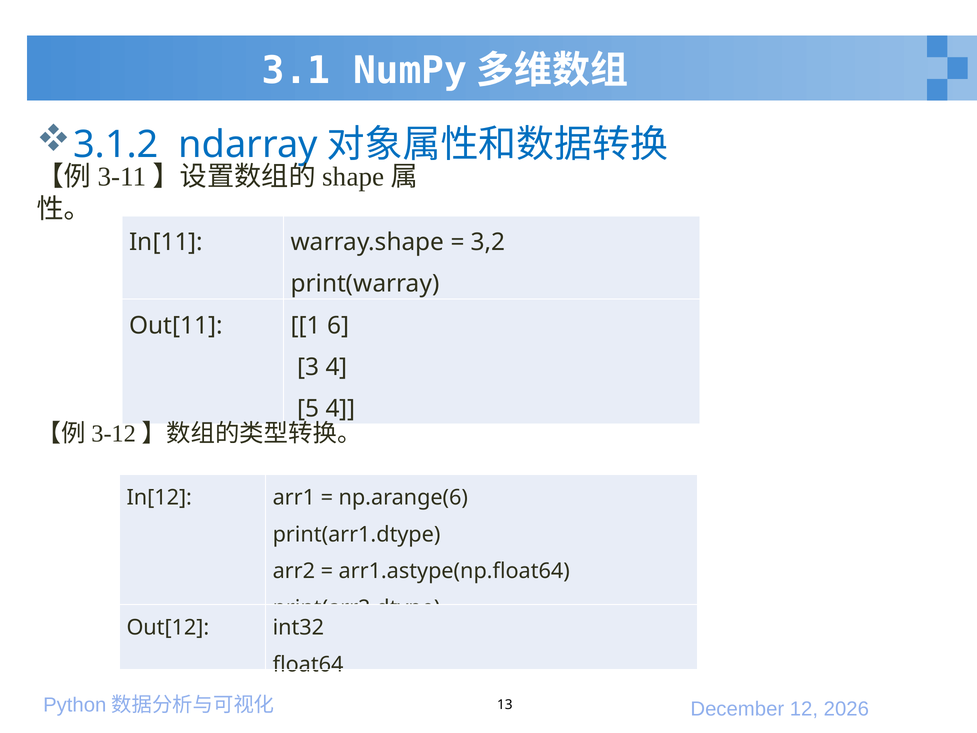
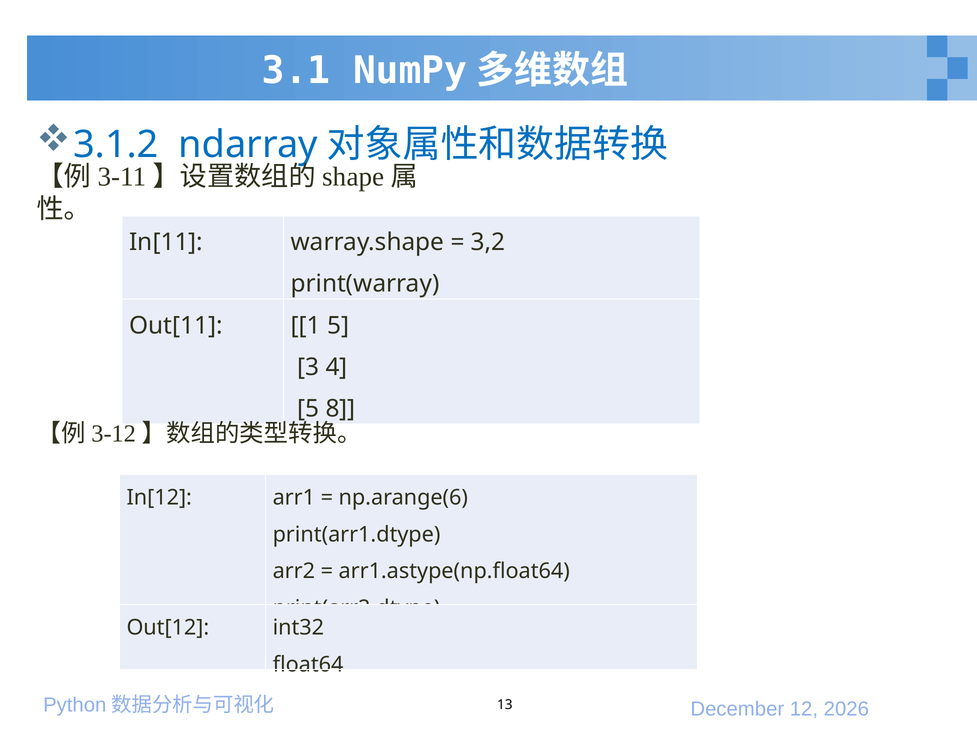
1 6: 6 -> 5 (338, 325)
5 4: 4 -> 8 (341, 408)
